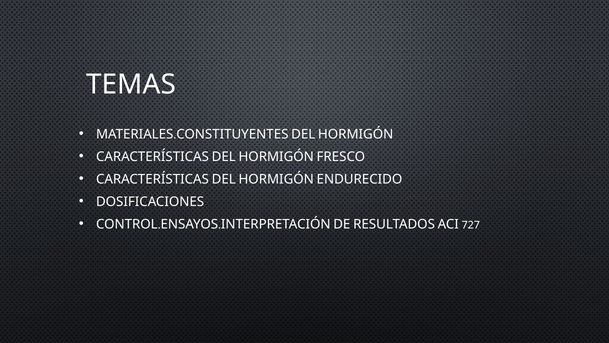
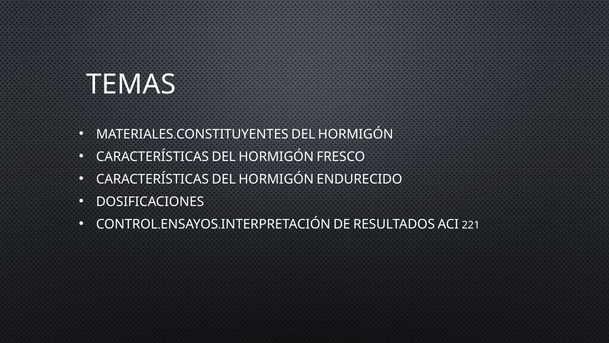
727: 727 -> 221 (471, 225)
